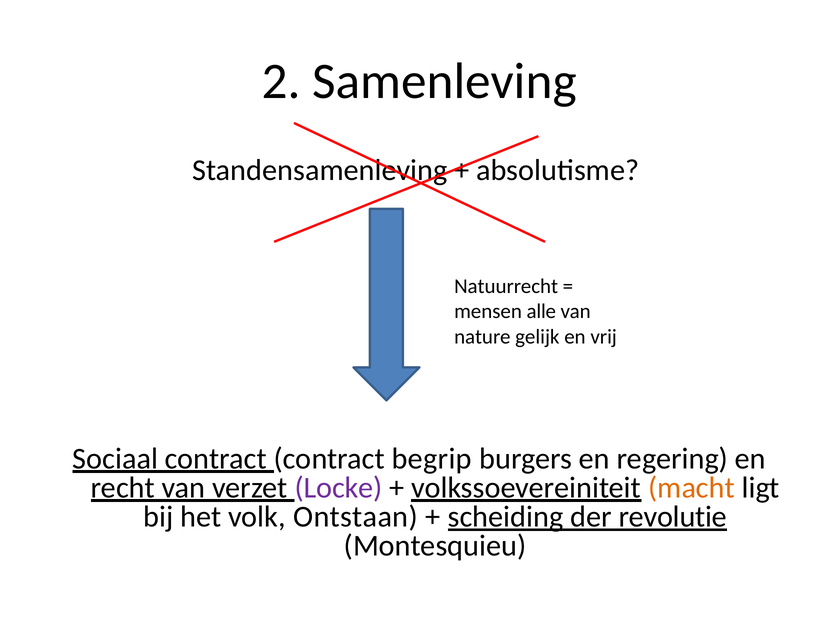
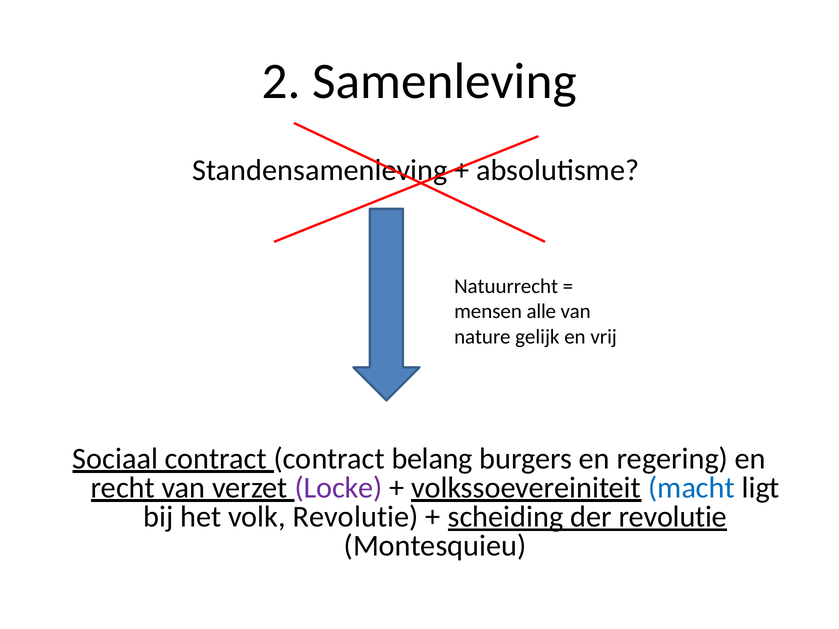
begrip: begrip -> belang (432, 459)
macht colour: orange -> blue (691, 488)
volk Ontstaan: Ontstaan -> Revolutie (356, 517)
